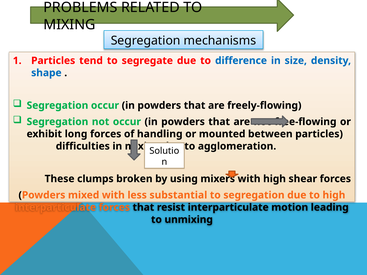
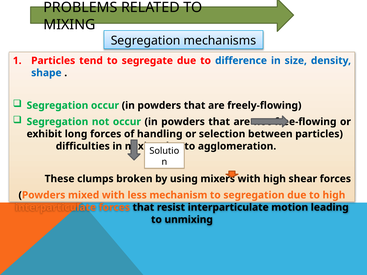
mounted: mounted -> selection (222, 134)
substantial: substantial -> mechanism (178, 195)
